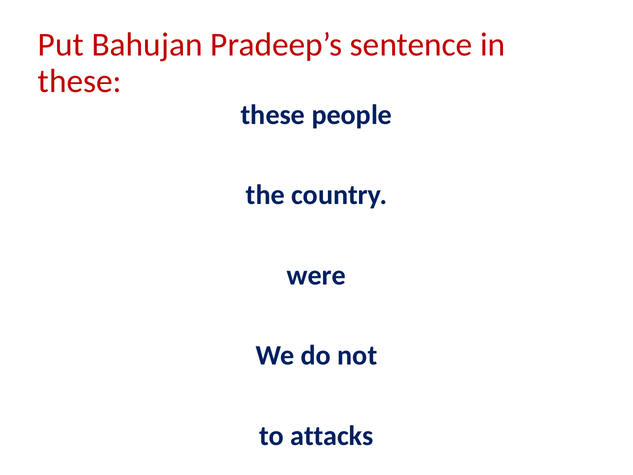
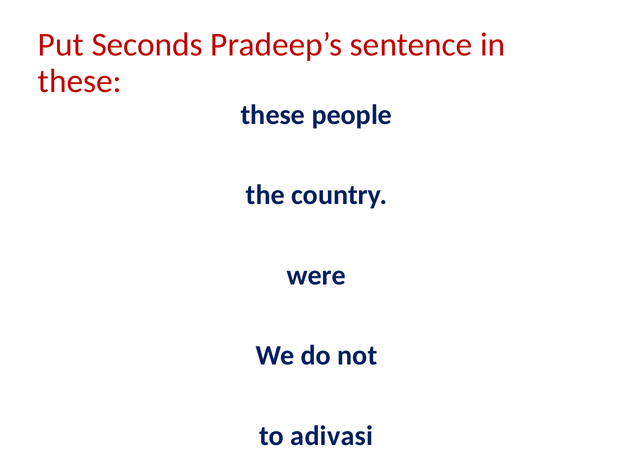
Bahujan: Bahujan -> Seconds (147, 45)
attacks: attacks -> adivasi (332, 436)
